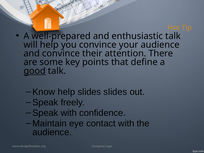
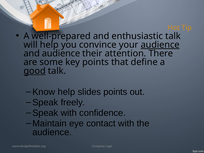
audience underline: none -> present (160, 45)
and convince: convince -> audience (61, 53)
slides slides: slides -> points (115, 92)
